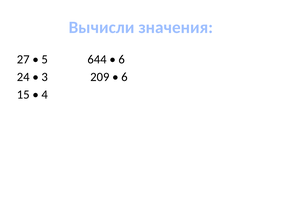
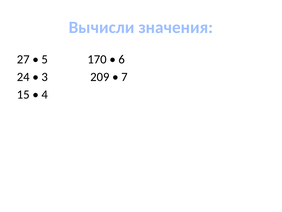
644: 644 -> 170 (97, 59)
6: 6 -> 7 (125, 77)
